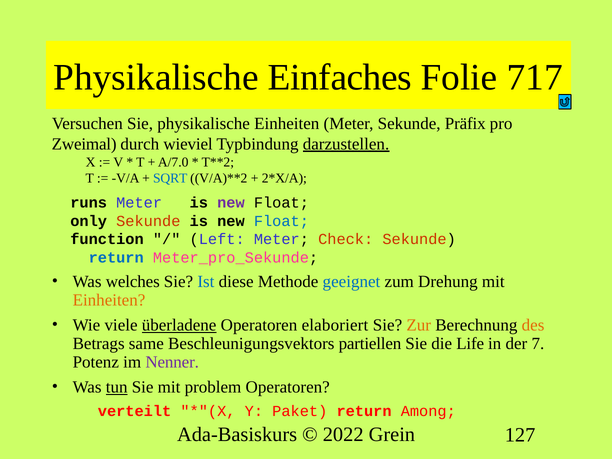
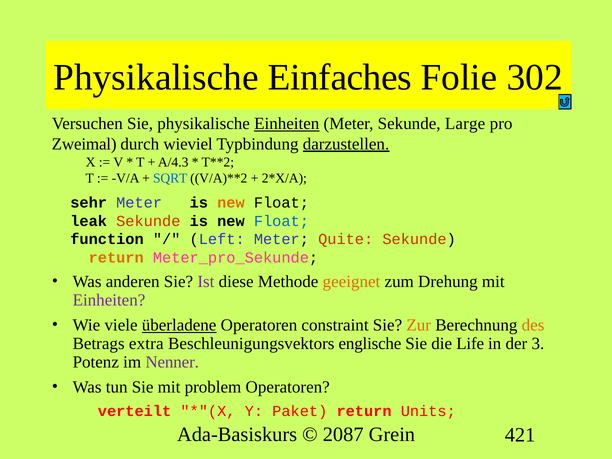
717: 717 -> 302 (535, 78)
Einheiten underline: none -> present (287, 124)
Präfix: Präfix -> Large (465, 124)
A/7.0: A/7.0 -> A/4.3 (173, 162)
runs: runs -> sehr (89, 203)
new colour: purple -> orange (231, 203)
only: only -> leak (89, 221)
Check: Check -> Quite (346, 239)
return colour: blue -> orange (116, 258)
welches: welches -> anderen (133, 282)
Ist colour: blue -> purple (206, 282)
geeignet colour: blue -> orange (351, 282)
Einheiten colour: orange -> purple (109, 300)
elaboriert: elaboriert -> constraint (335, 325)
same: same -> extra (146, 344)
partiellen: partiellen -> englische (370, 344)
7: 7 -> 3 (538, 344)
tun underline: present -> none (117, 387)
Among: Among -> Units (428, 411)
2022: 2022 -> 2087 (343, 434)
127: 127 -> 421 (520, 435)
